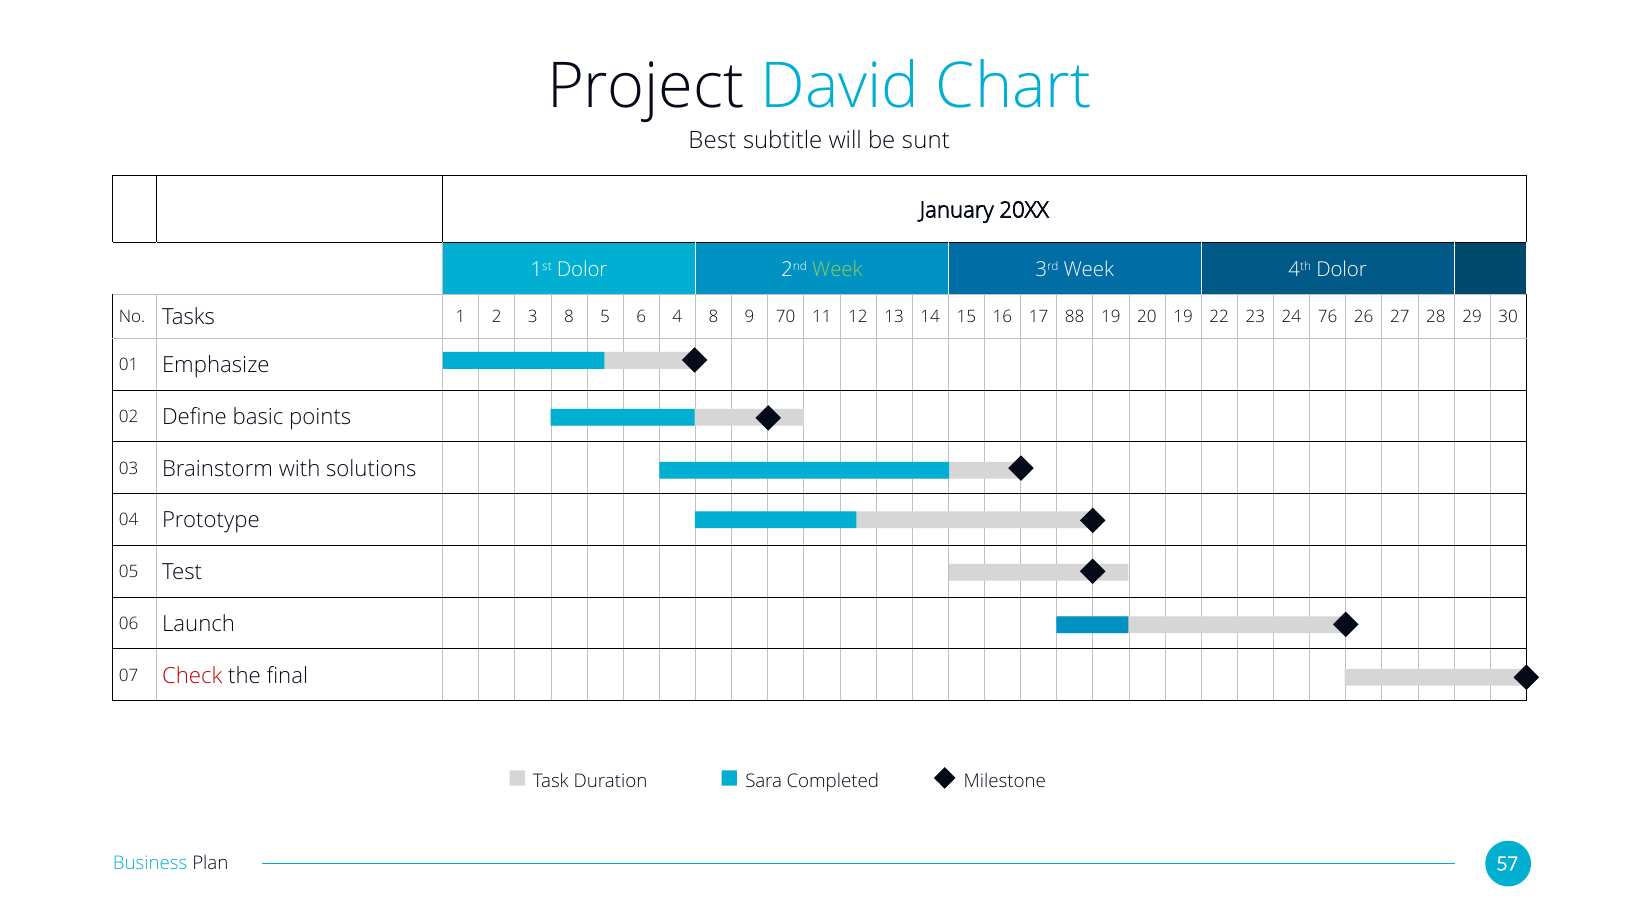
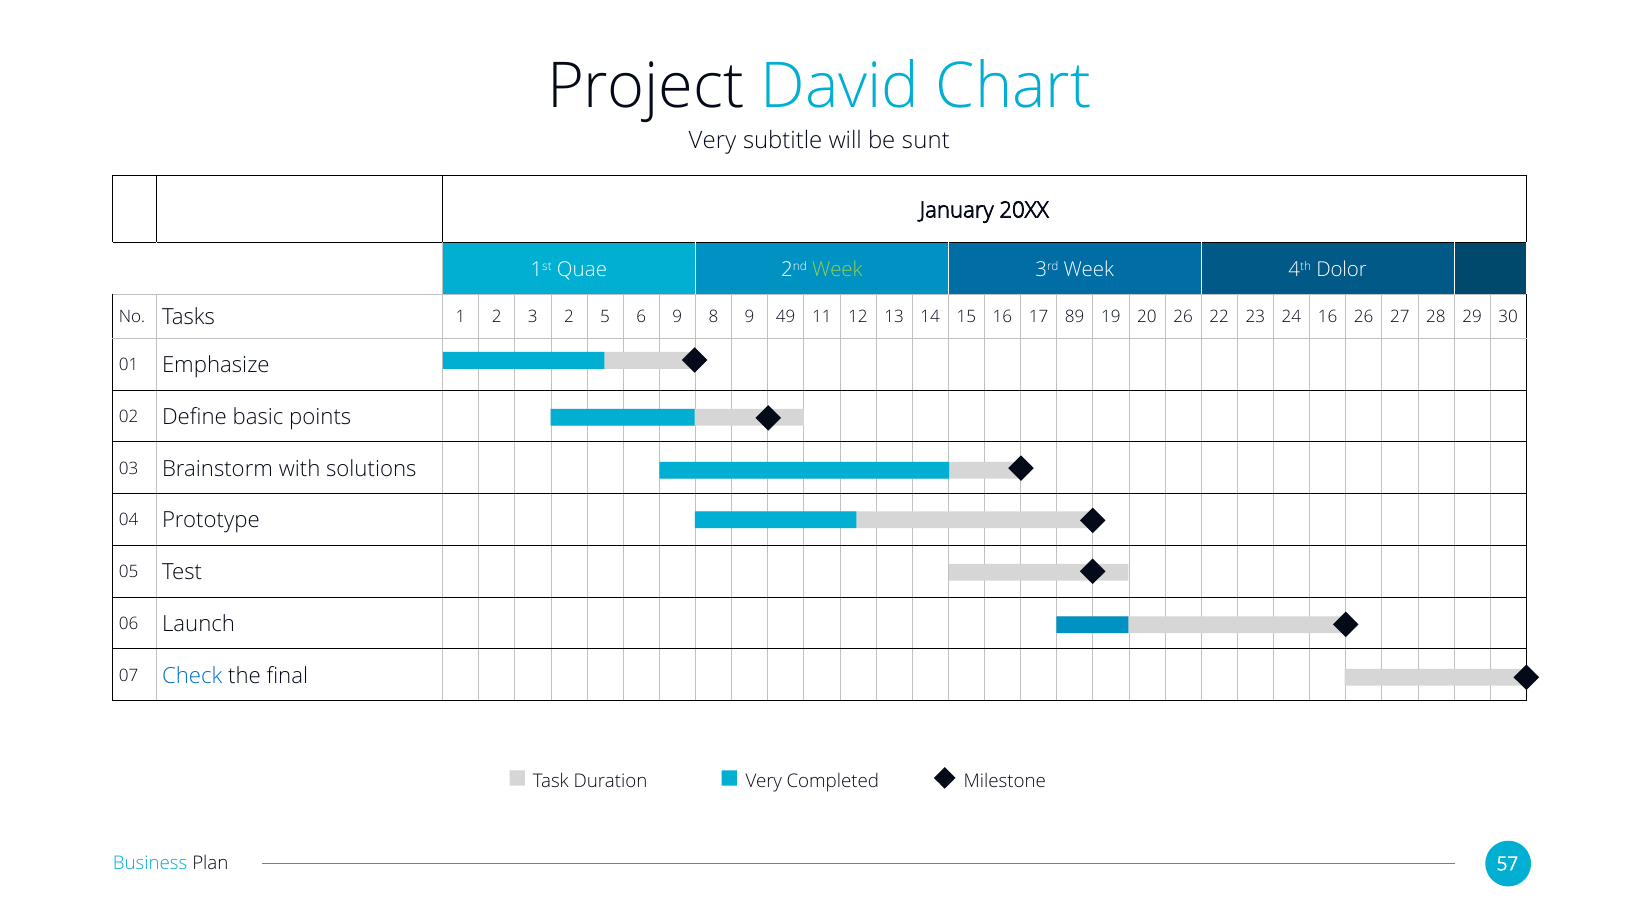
Best: Best -> Very (712, 141)
1st Dolor: Dolor -> Quae (582, 270)
3 8: 8 -> 2 (569, 317)
6 4: 4 -> 9 (677, 317)
70: 70 -> 49 (786, 317)
88: 88 -> 89 (1075, 317)
20 19: 19 -> 26 (1183, 317)
24 76: 76 -> 16 (1328, 317)
Check colour: red -> blue (192, 676)
Duration Sara: Sara -> Very (764, 781)
